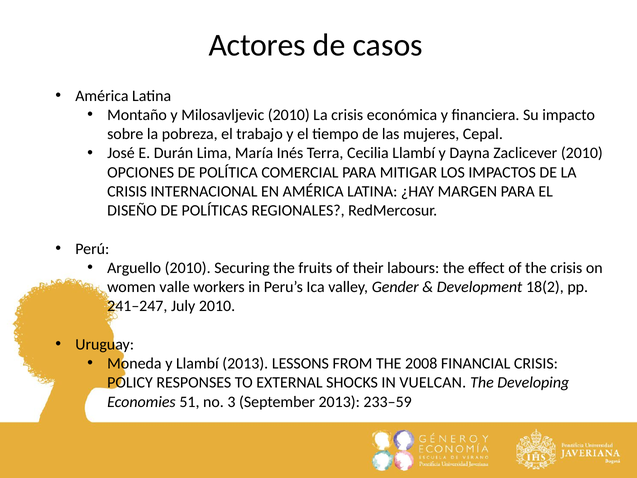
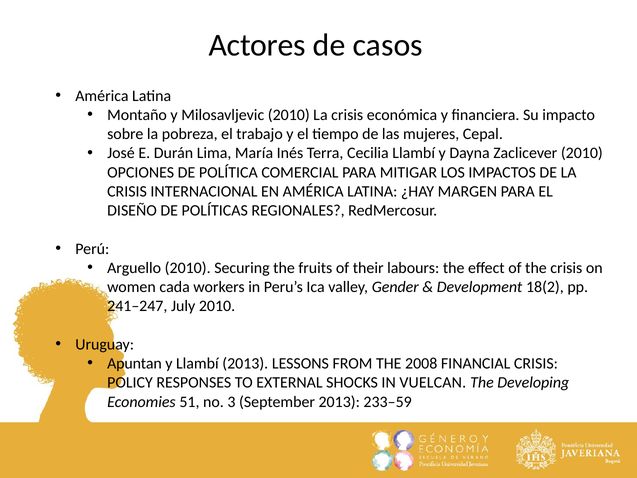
valle: valle -> cada (175, 287)
Moneda: Moneda -> Apuntan (134, 363)
